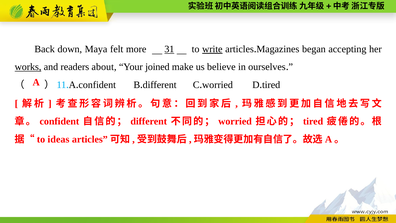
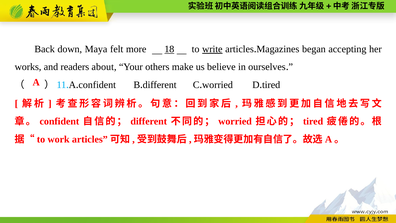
31: 31 -> 18 (169, 49)
works underline: present -> none (28, 67)
joined: joined -> others (157, 67)
ideas: ideas -> work (59, 139)
